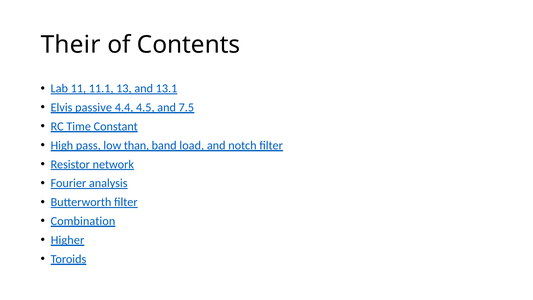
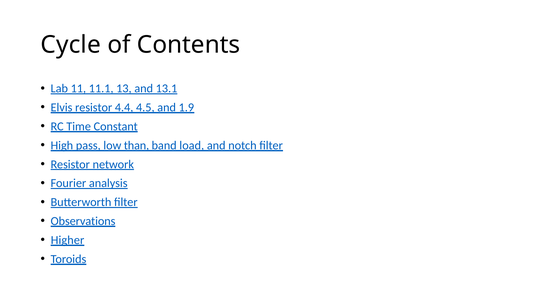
Their: Their -> Cycle (71, 45)
Elvis passive: passive -> resistor (94, 107)
7.5: 7.5 -> 1.9 (186, 107)
Combination: Combination -> Observations (83, 221)
